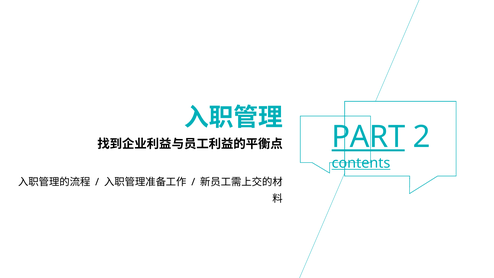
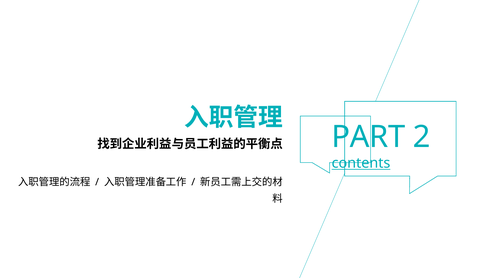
PART underline: present -> none (368, 137)
